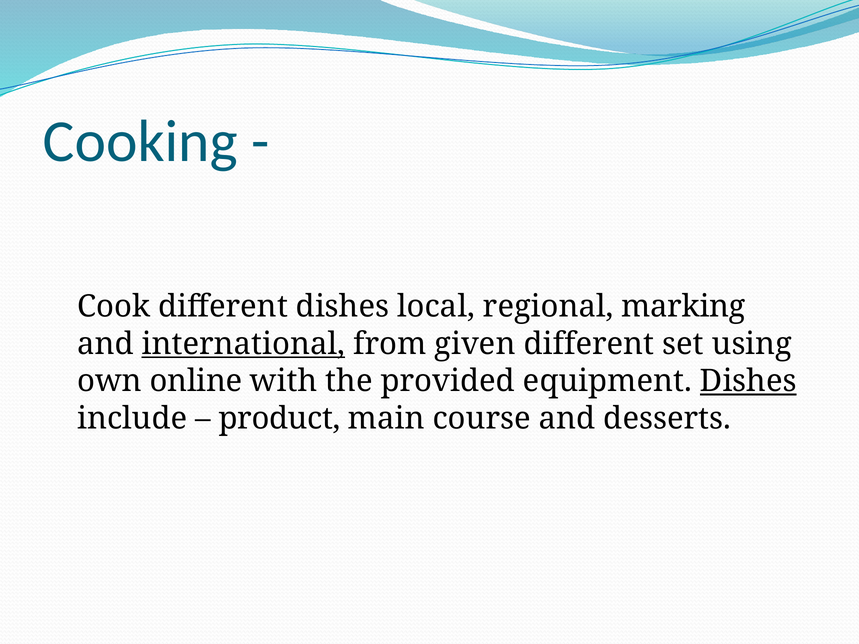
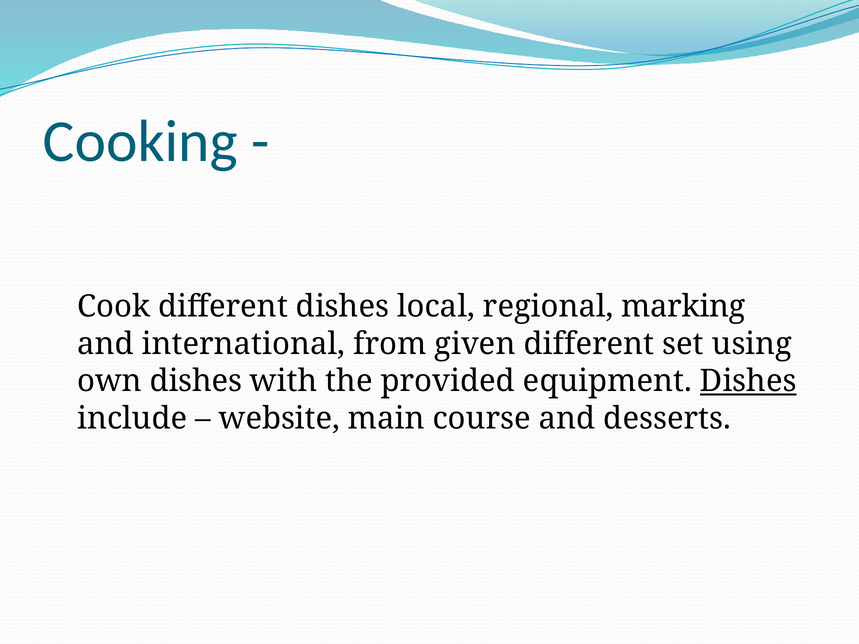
international underline: present -> none (243, 344)
own online: online -> dishes (196, 381)
product: product -> website (279, 418)
